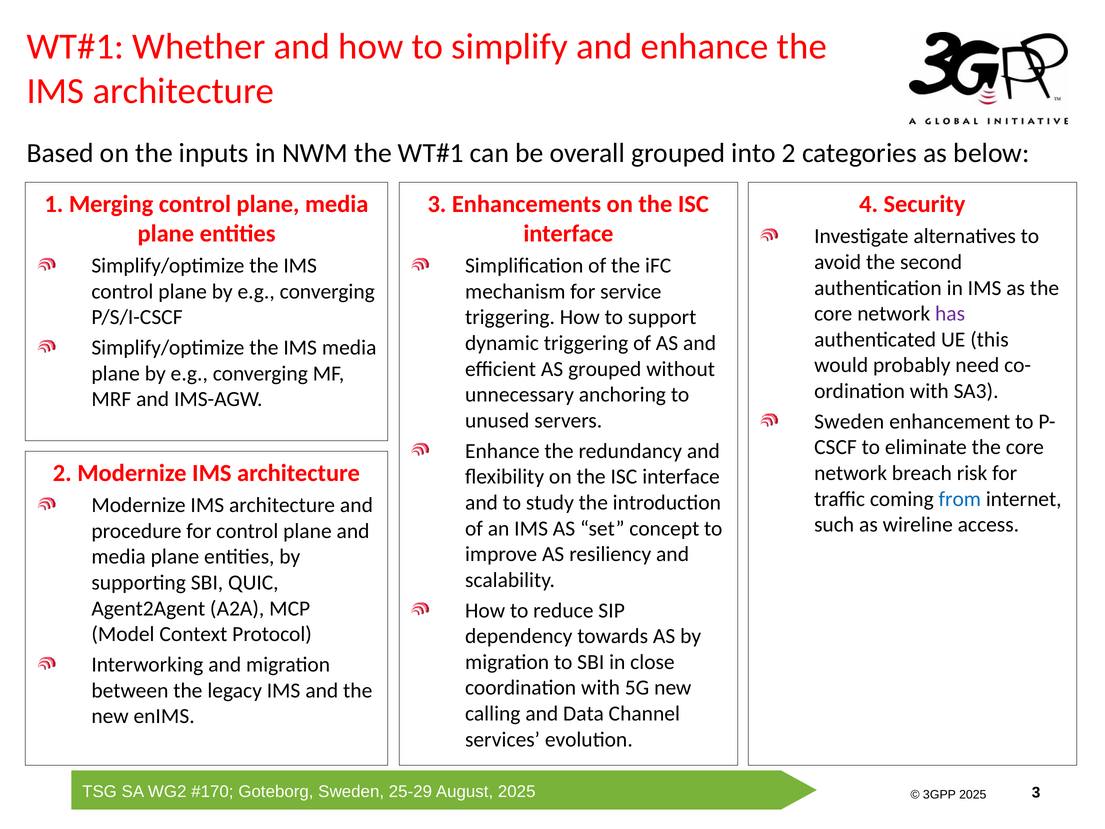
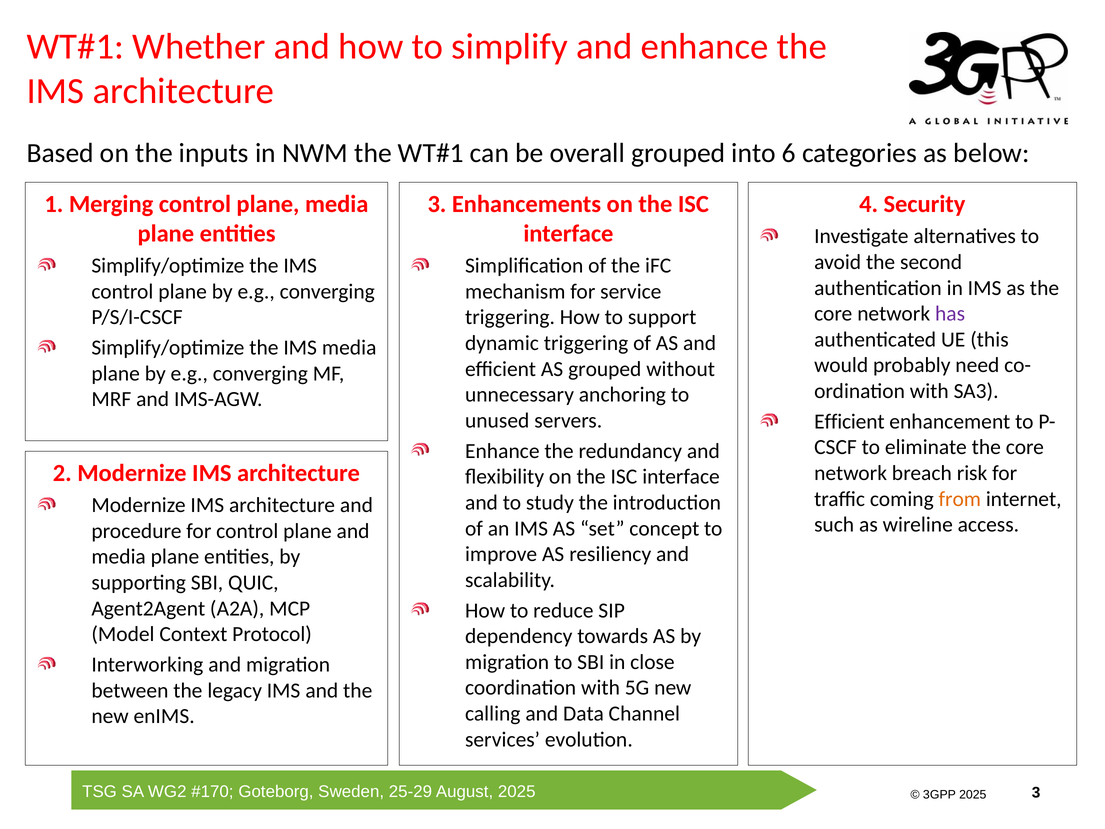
into 2: 2 -> 6 (789, 153)
Sweden: Sweden -> Efficient (849, 421)
from colour: blue -> orange (960, 499)
